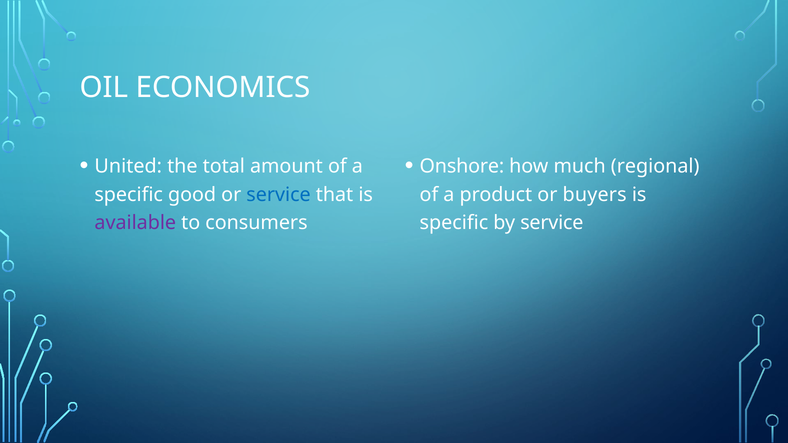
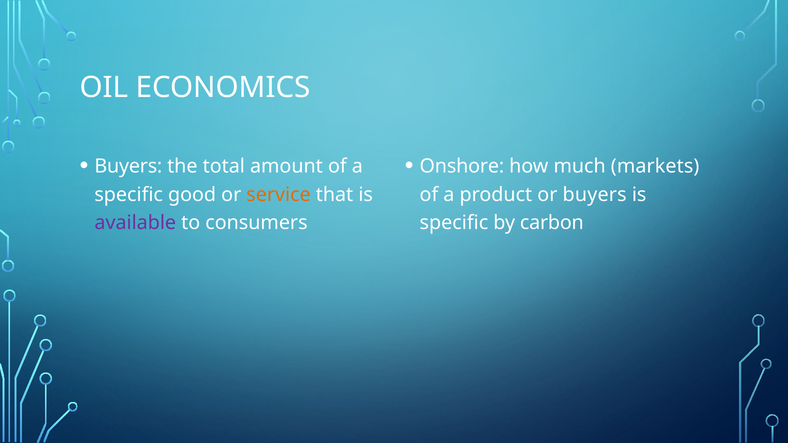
United: United -> Buyers (128, 166)
regional: regional -> markets (655, 166)
service colour: blue -> orange (279, 195)
by service: service -> carbon (552, 223)
